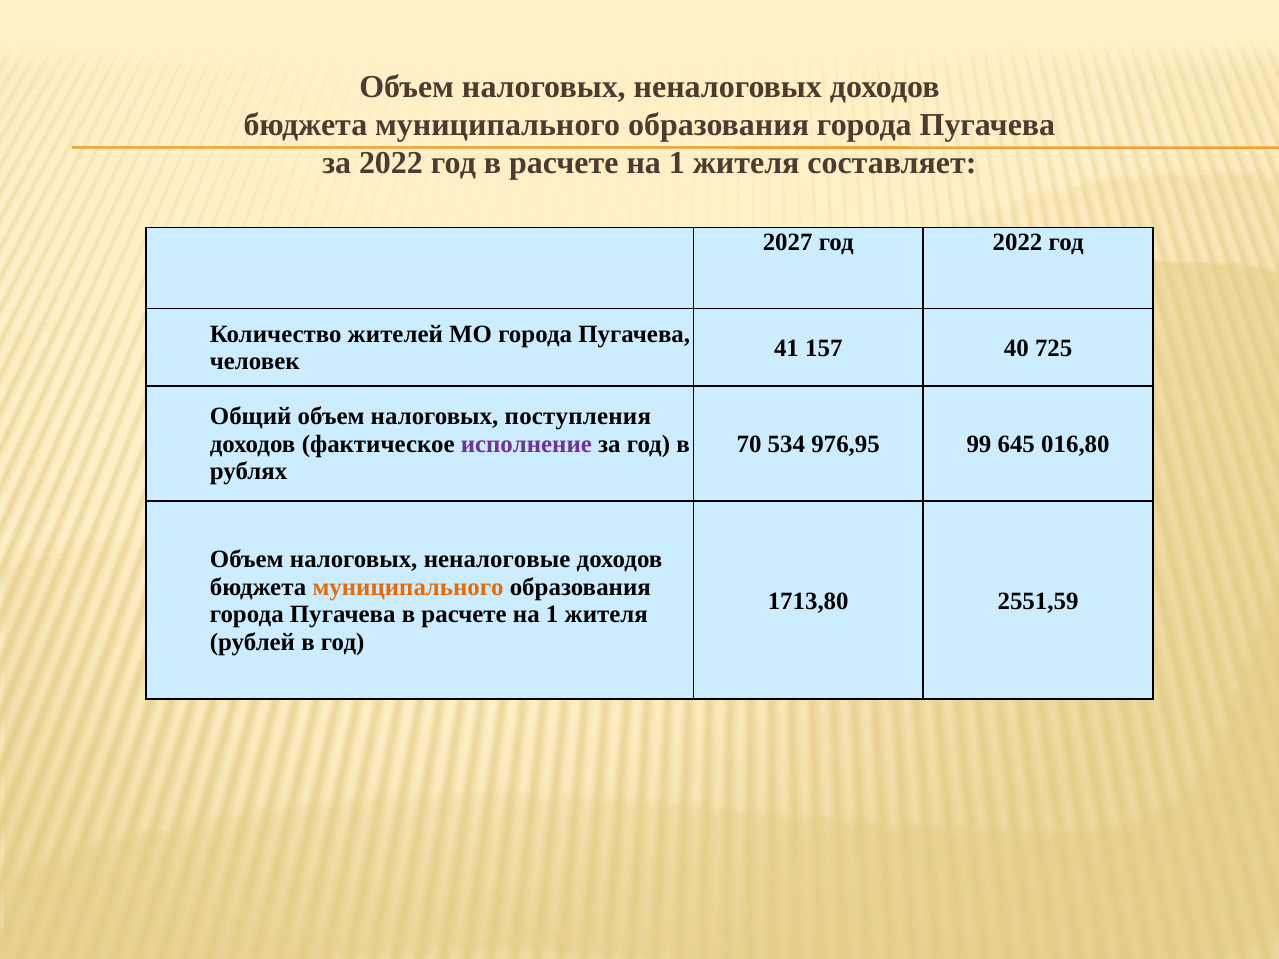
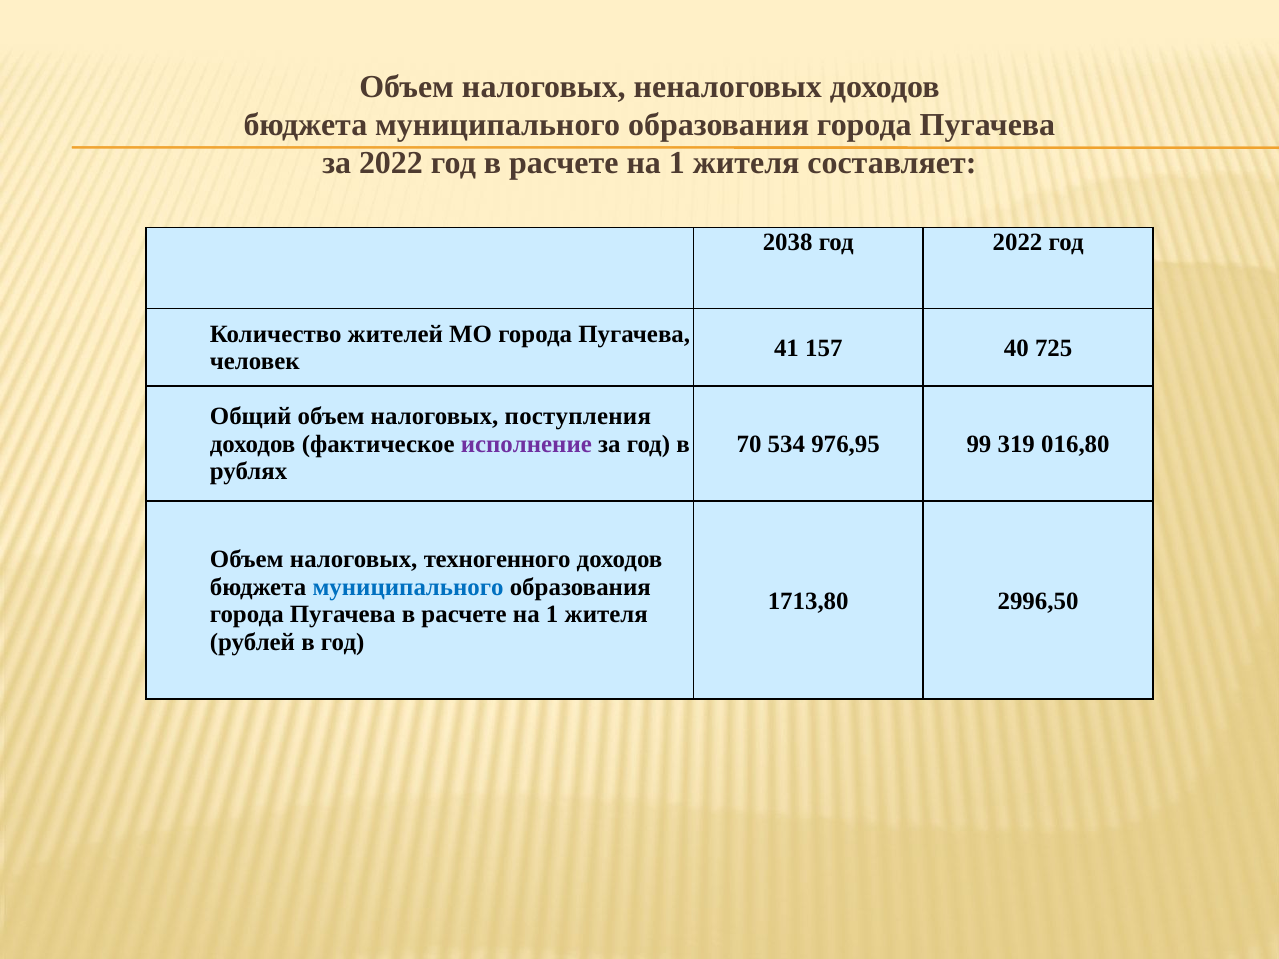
2027: 2027 -> 2038 (788, 243)
645: 645 -> 319 (1016, 444)
неналоговые: неналоговые -> техногенного (497, 560)
муниципального colour: orange -> blue (408, 587)
2551,59: 2551,59 -> 2996,50 (1038, 601)
